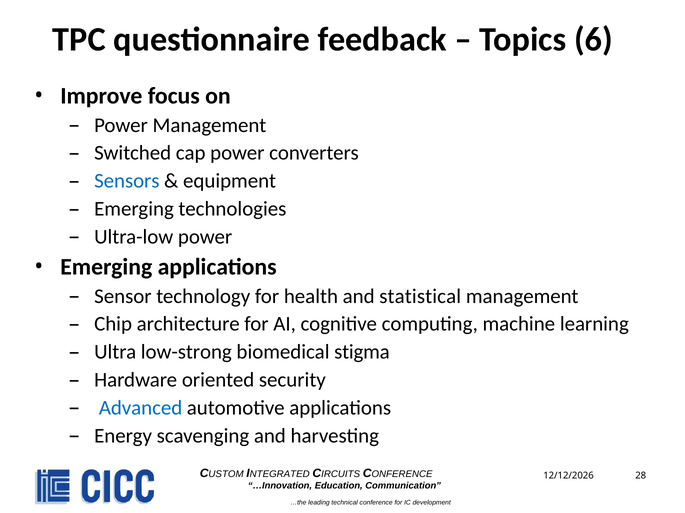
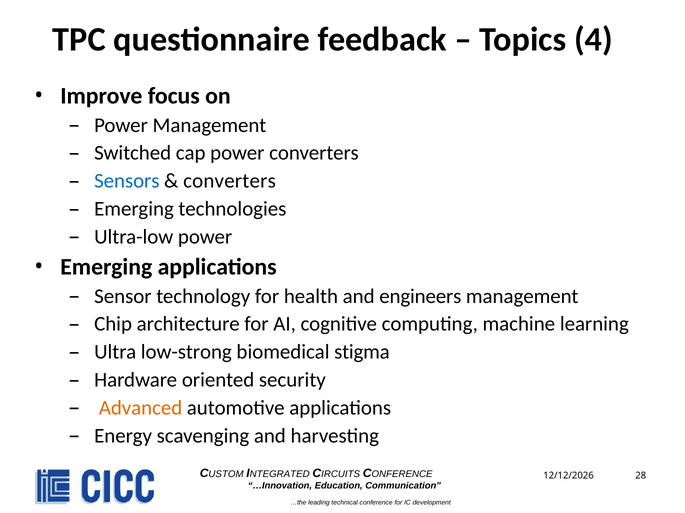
6: 6 -> 4 (593, 40)
equipment: equipment -> converters (229, 181)
statistical: statistical -> engineers (420, 297)
Advanced colour: blue -> orange (141, 408)
